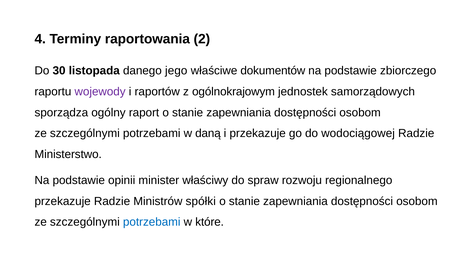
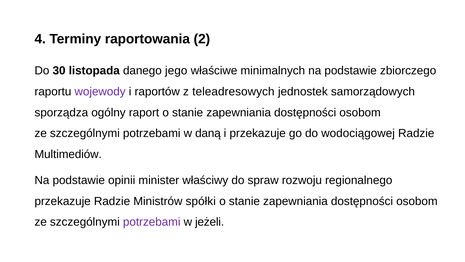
dokumentów: dokumentów -> minimalnych (273, 70)
ogólnokrajowym: ogólnokrajowym -> teleadresowych (233, 91)
Ministerstwo: Ministerstwo -> Multimediów (68, 154)
potrzebami colour: blue -> purple (152, 222)
które: które -> jeżeli (210, 222)
